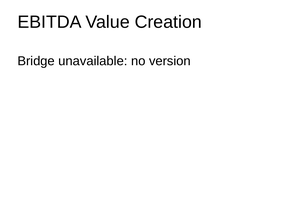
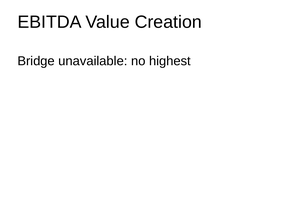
version: version -> highest (170, 61)
